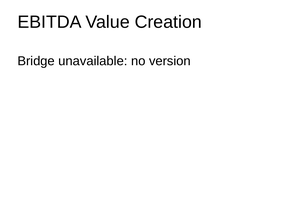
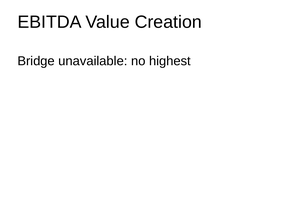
version: version -> highest (170, 61)
